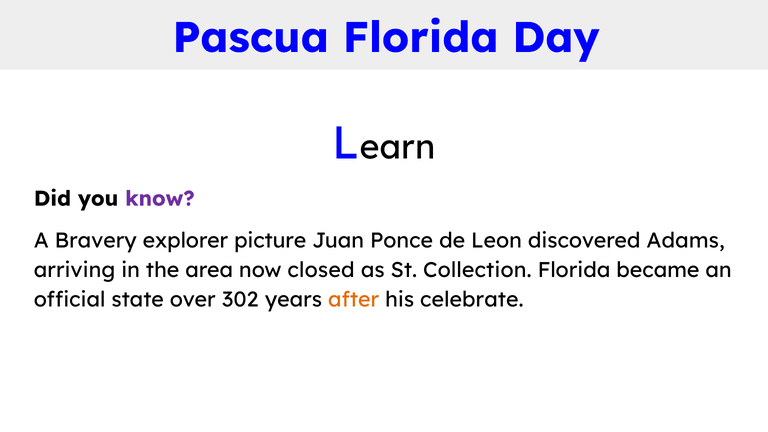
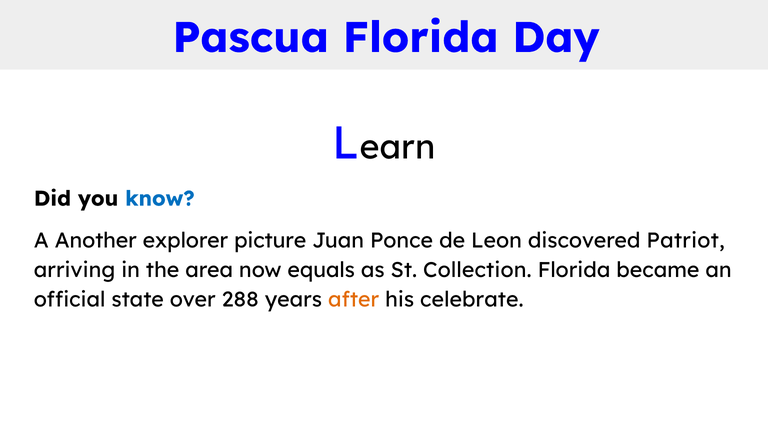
know colour: purple -> blue (160, 199)
Bravery: Bravery -> Another (96, 241)
Adams: Adams -> Patriot (686, 241)
closed: closed -> equals (321, 270)
302: 302 -> 288 (240, 300)
